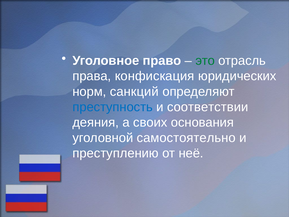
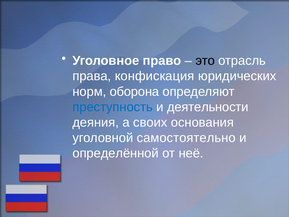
это colour: green -> black (205, 61)
санкций: санкций -> оборона (134, 91)
соответствии: соответствии -> деятельности (208, 107)
преступлению: преступлению -> определённой (116, 153)
